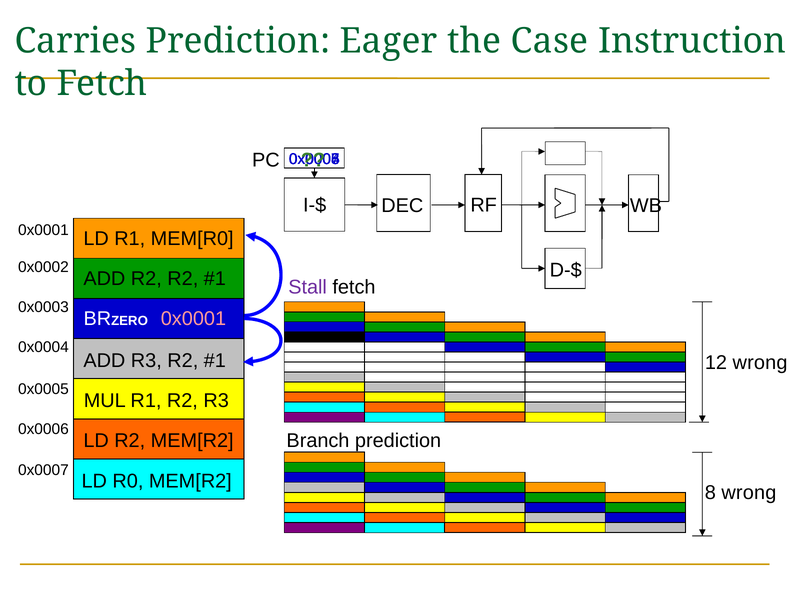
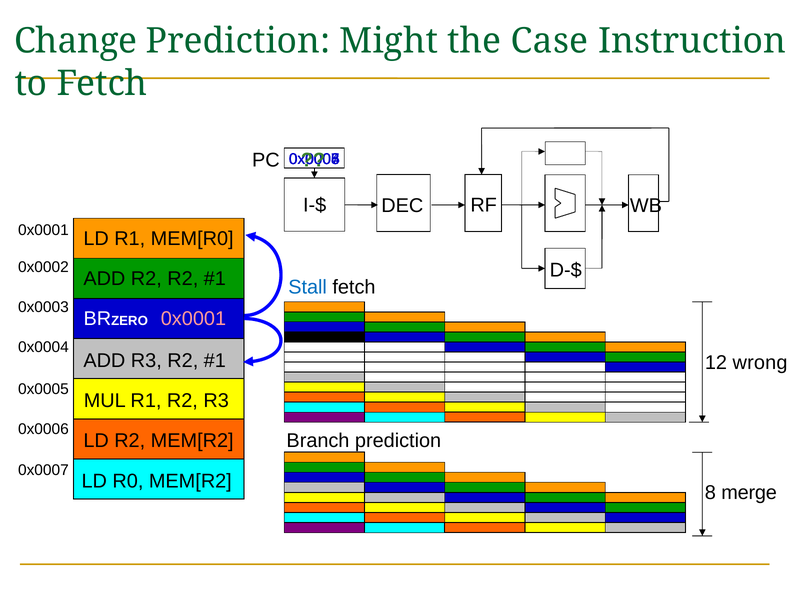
Carries: Carries -> Change (76, 41)
Eager: Eager -> Might (389, 41)
Stall colour: purple -> blue (308, 287)
8 wrong: wrong -> merge (749, 493)
